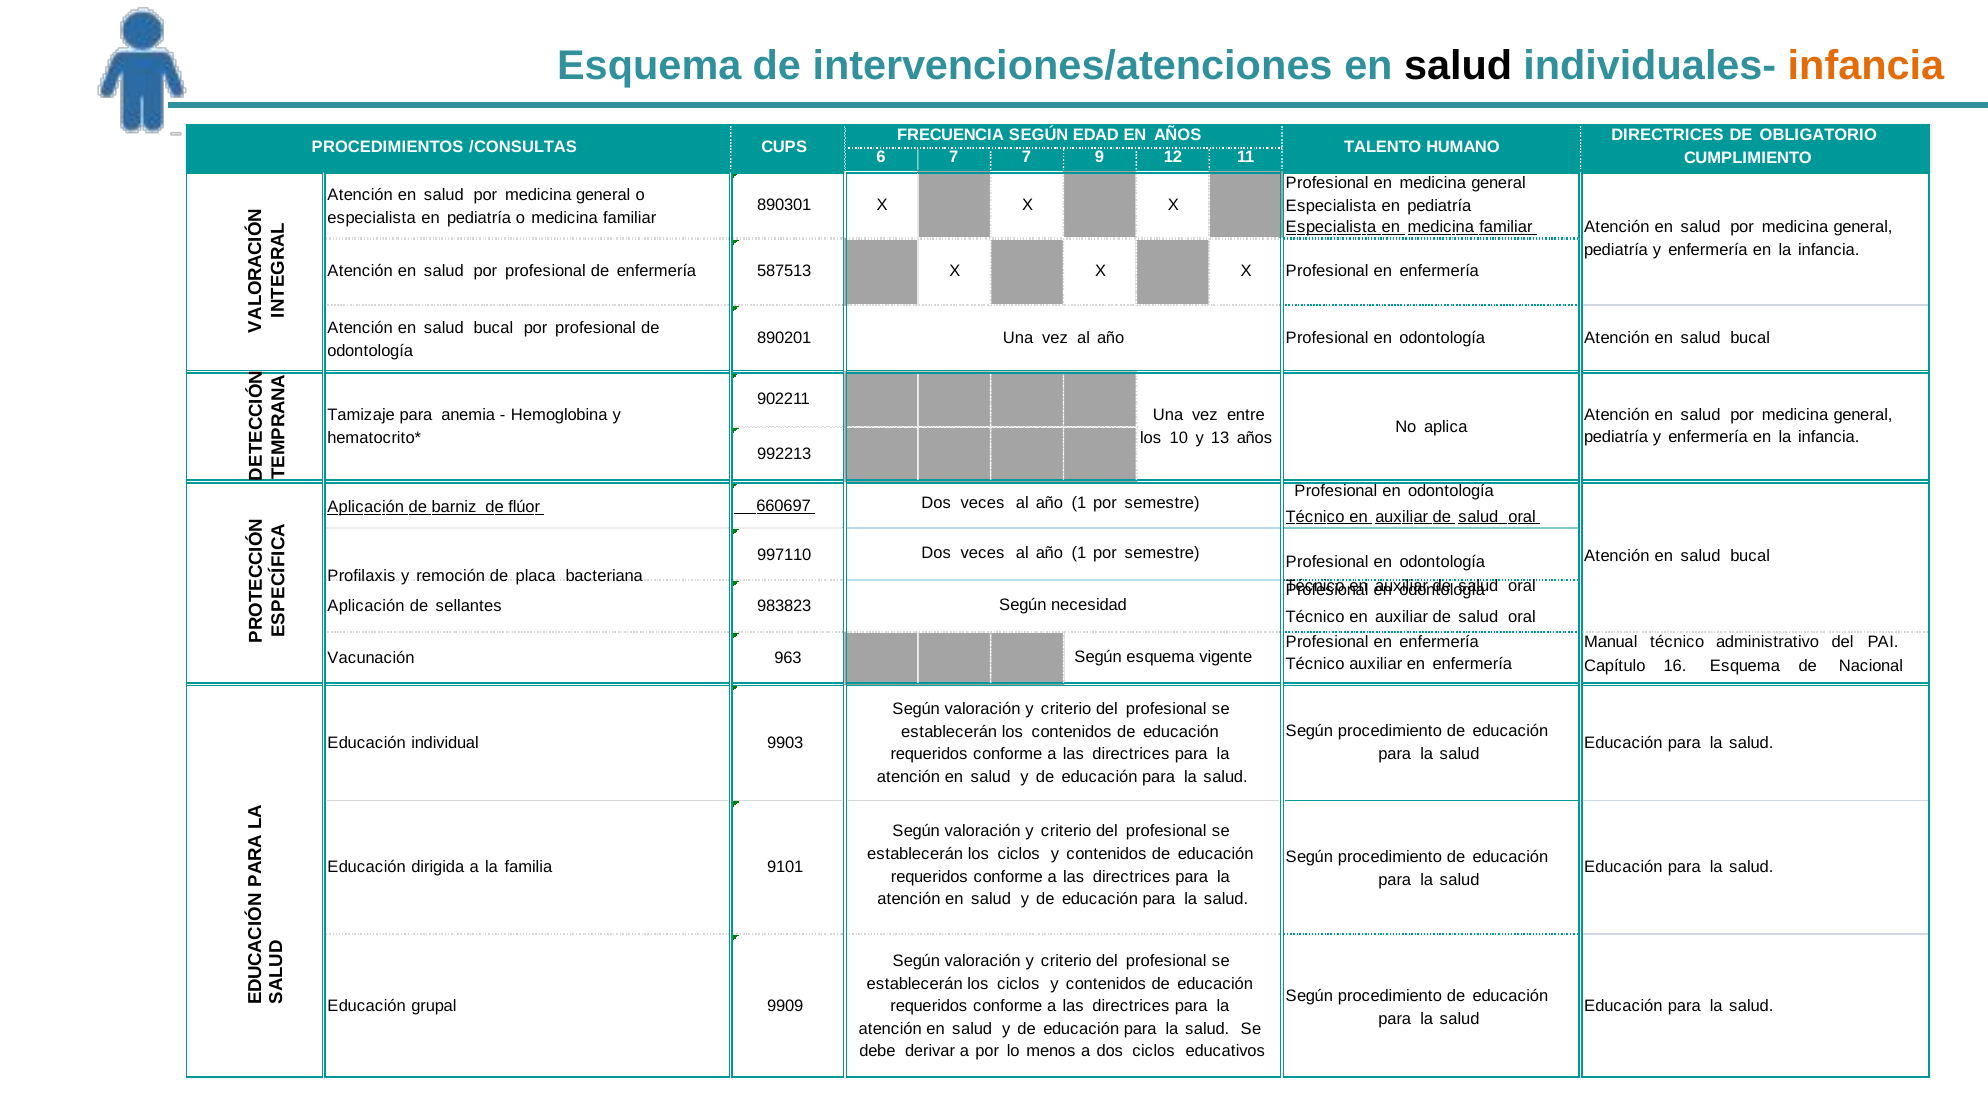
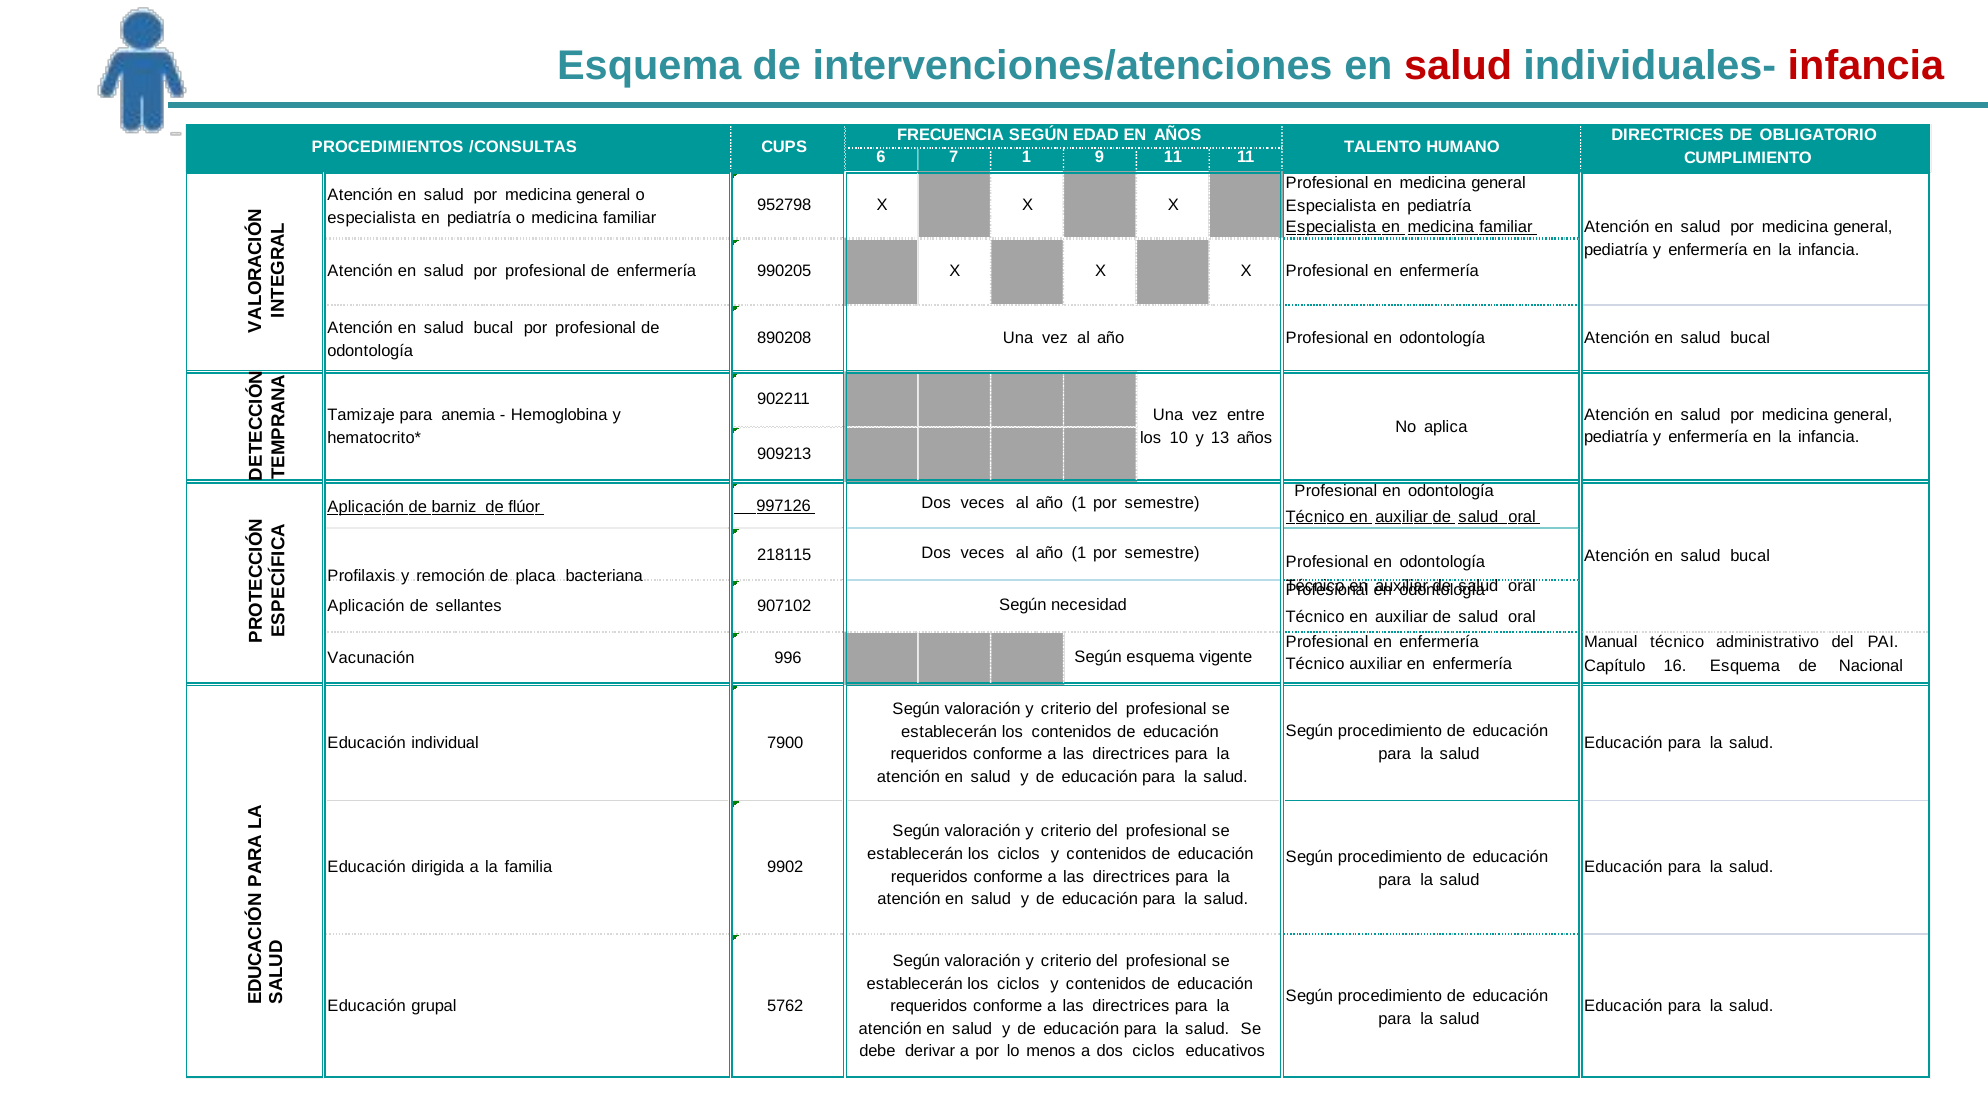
salud colour: black -> red (1458, 66)
infancia colour: orange -> red (1866, 66)
7 7: 7 -> 1 (1027, 157)
9 12: 12 -> 11 (1173, 157)
890301: 890301 -> 952798 (784, 205)
587513: 587513 -> 990205 (784, 271)
890201: 890201 -> 890208 (784, 338)
992213: 992213 -> 909213 (784, 454)
660697: 660697 -> 997126 (784, 507)
997110: 997110 -> 218115 (784, 555)
983823: 983823 -> 907102 (784, 606)
963: 963 -> 996 (788, 659)
9903: 9903 -> 7900 (785, 743)
9101: 9101 -> 9902 (785, 867)
9909: 9909 -> 5762 (785, 1006)
